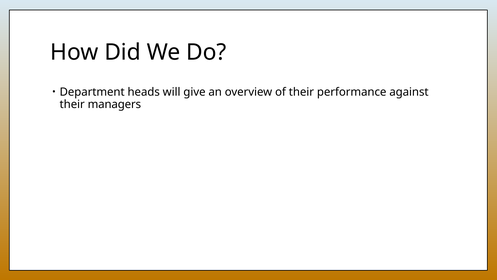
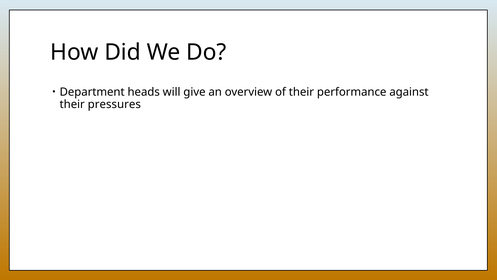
managers: managers -> pressures (114, 104)
